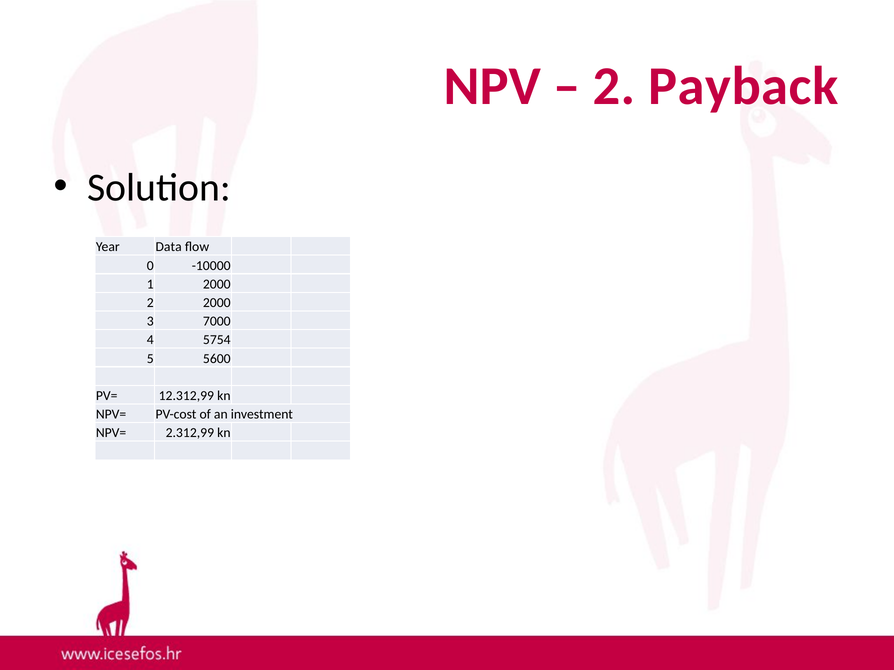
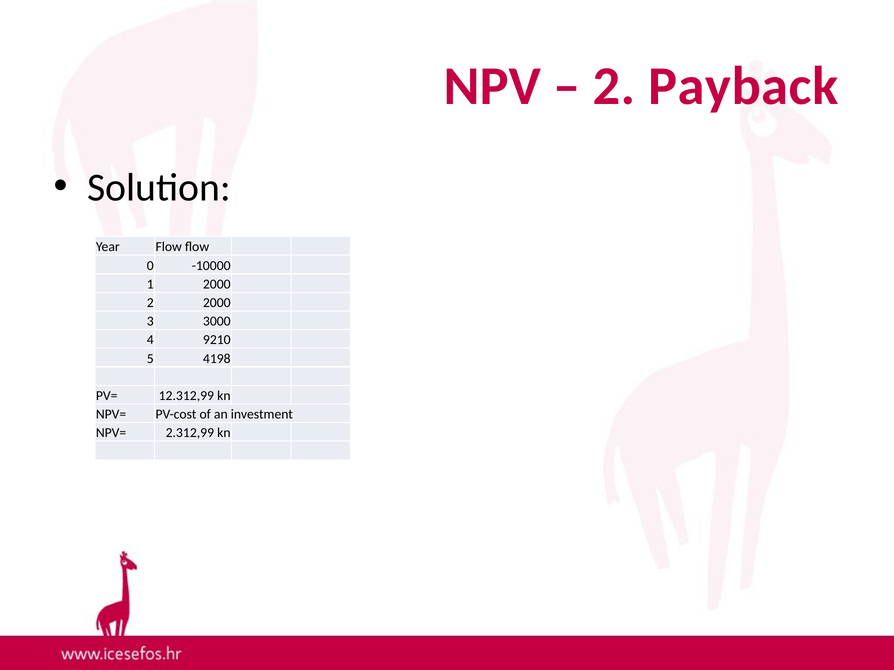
Year Data: Data -> Flow (169, 247)
7000: 7000 -> 3000 (217, 322)
5754: 5754 -> 9210 (217, 340)
5600: 5600 -> 4198 (217, 359)
